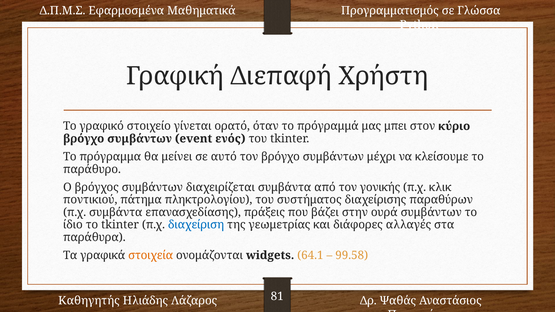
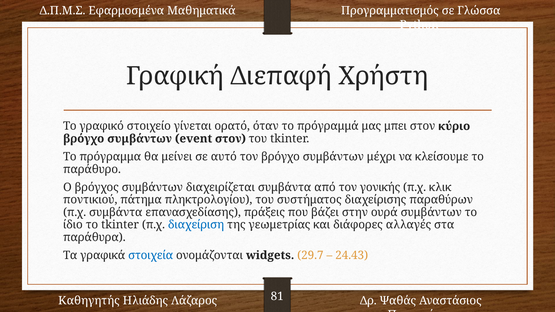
event ενός: ενός -> στον (230, 139)
στοιχεία colour: orange -> blue (151, 255)
64.1: 64.1 -> 29.7 (310, 255)
99.58: 99.58 -> 24.43 (352, 255)
